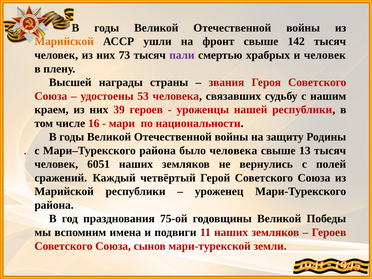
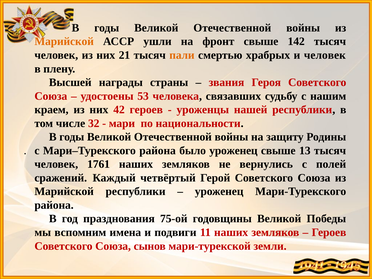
73: 73 -> 21 (124, 55)
пали colour: purple -> orange (182, 55)
39: 39 -> 42 (119, 110)
16: 16 -> 32 (94, 123)
было человека: человека -> уроженец (233, 151)
6051: 6051 -> 1761 (99, 164)
